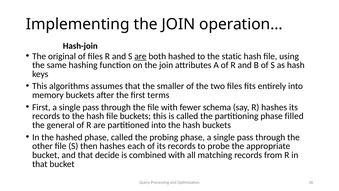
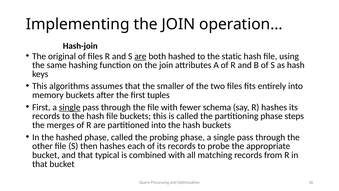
terms: terms -> tuples (158, 95)
single underline: none -> present (70, 107)
filled: filled -> steps (294, 116)
general: general -> merges (61, 125)
decide: decide -> typical (107, 155)
